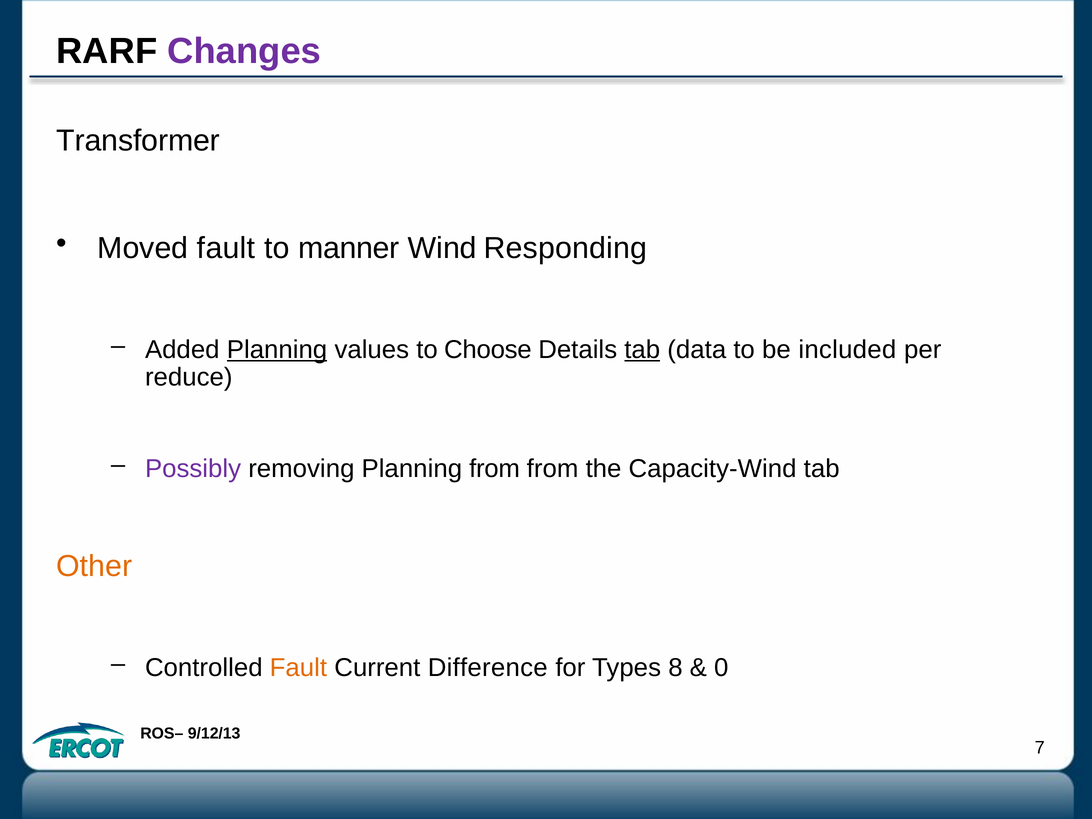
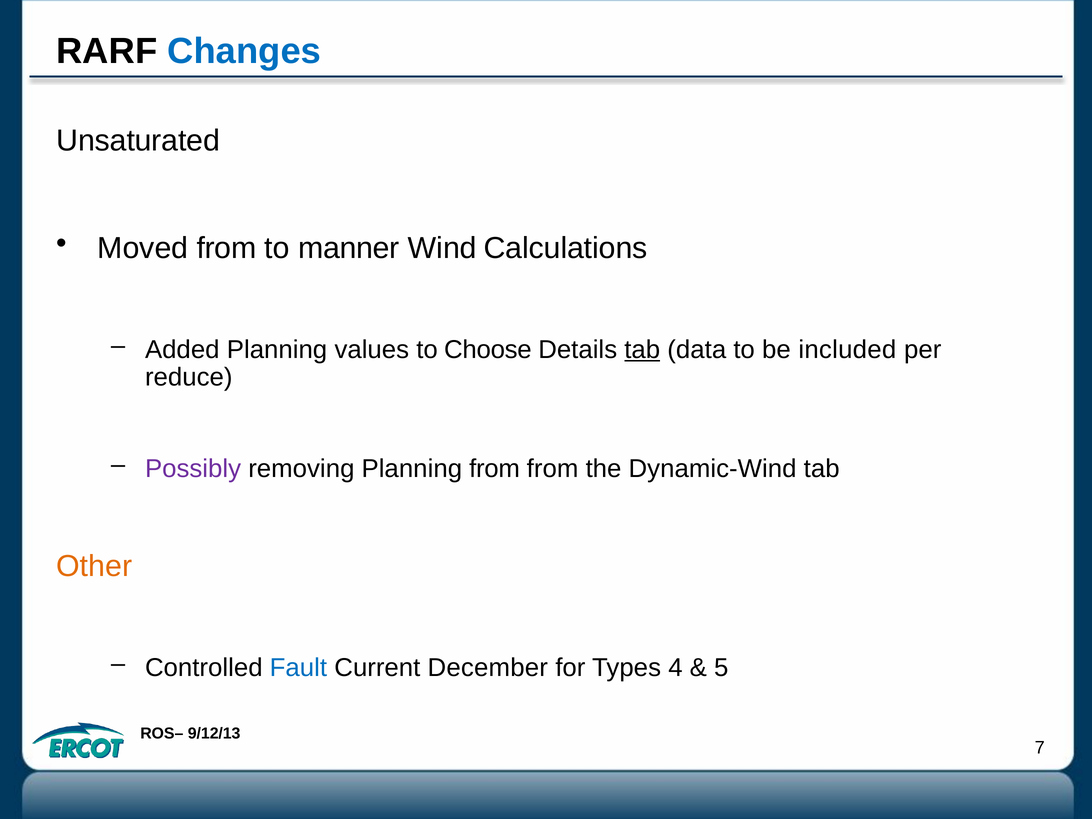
Changes colour: purple -> blue (244, 51)
Transformer: Transformer -> Unsaturated (138, 141)
Moved fault: fault -> from (226, 248)
Responding: Responding -> Calculations (566, 248)
Planning underline: present -> none (277, 350)
Capacity-Wind: Capacity-Wind -> Dynamic-Wind (713, 469)
Fault colour: orange -> blue (298, 668)
Difference: Difference -> December (488, 668)
8: 8 -> 4 (675, 668)
0: 0 -> 5 (721, 668)
